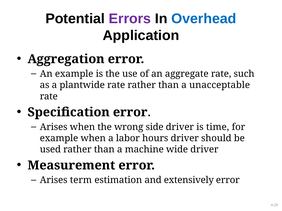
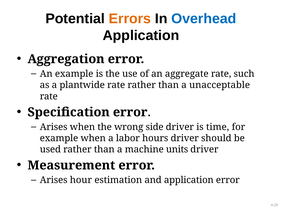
Errors colour: purple -> orange (130, 19)
wide: wide -> units (177, 150)
term: term -> hour (81, 181)
and extensively: extensively -> application (189, 181)
